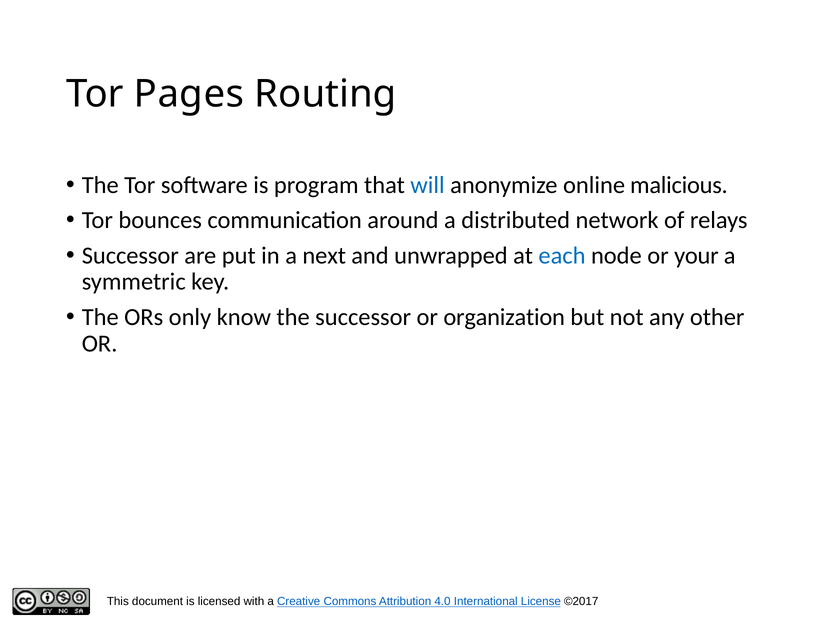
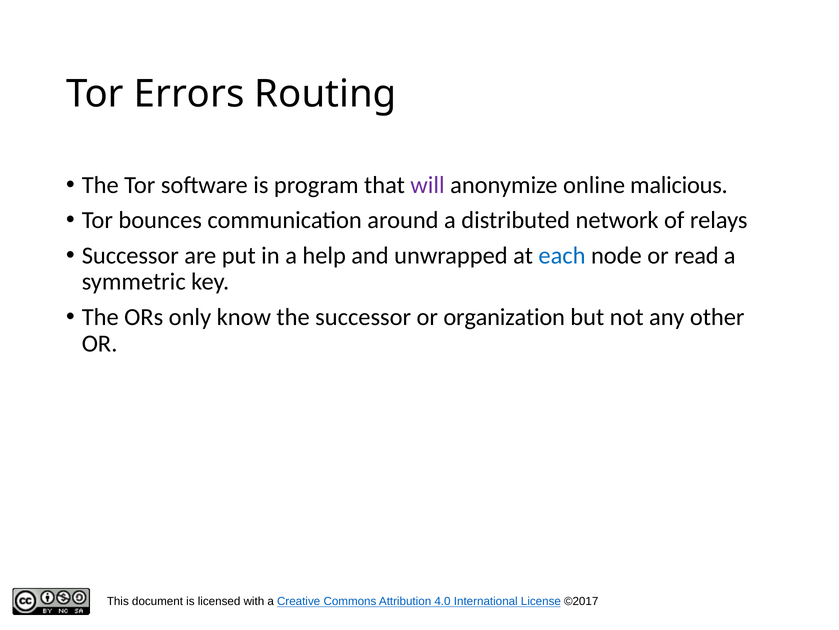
Pages: Pages -> Errors (189, 94)
will colour: blue -> purple (427, 185)
next: next -> help (324, 255)
your: your -> read (696, 255)
